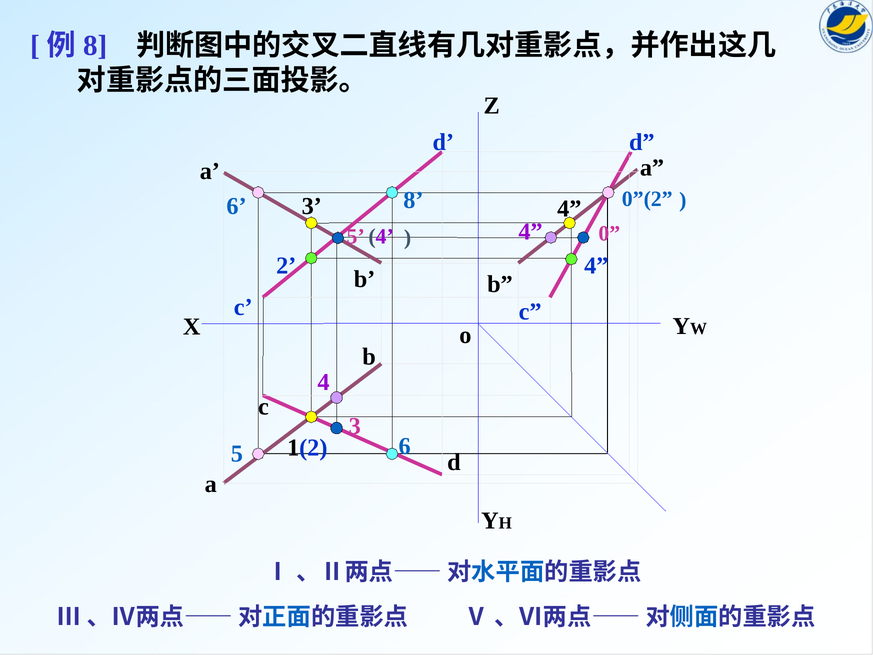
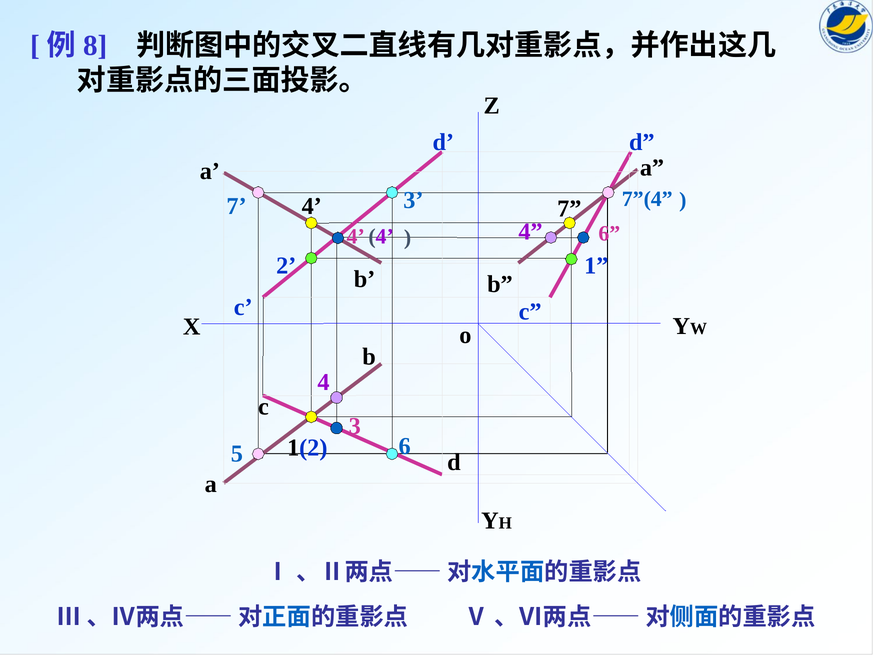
0: 0 -> 7 (633, 199)
2: 2 -> 4 (658, 199)
8: 8 -> 3 (413, 200)
6: 6 -> 7 (237, 206)
3: 3 -> 4 (312, 206)
4: 4 -> 7 (569, 209)
0: 0 -> 6 (609, 233)
5: 5 -> 4 (356, 236)
2 4: 4 -> 1 (596, 266)
